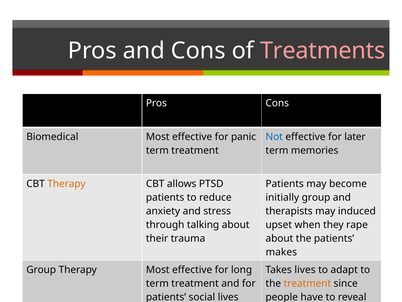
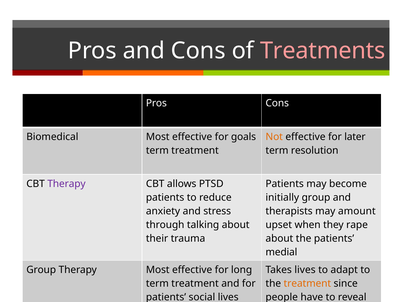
panic: panic -> goals (244, 137)
Not colour: blue -> orange (274, 137)
memories: memories -> resolution (315, 150)
Therapy colour: orange -> purple (66, 183)
induced: induced -> amount (357, 211)
makes: makes -> medial (281, 252)
